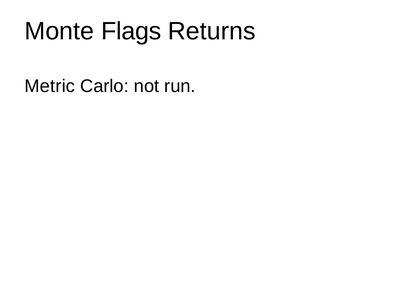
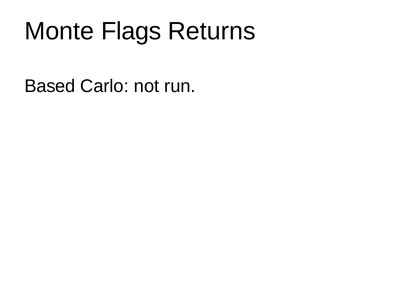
Metric: Metric -> Based (50, 86)
